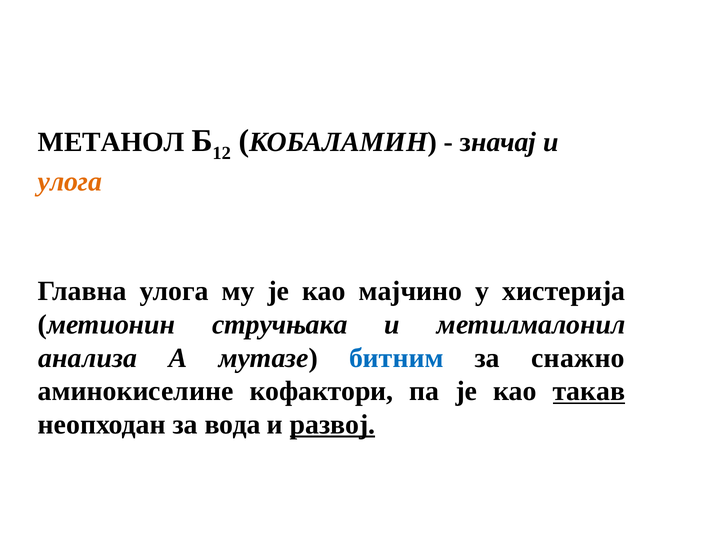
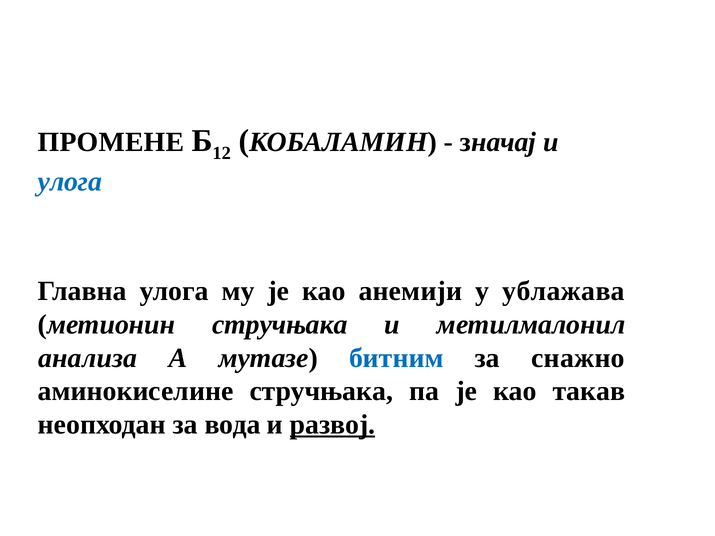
МЕТАНОЛ: МЕТАНОЛ -> ПРОМЕНЕ (111, 142)
улога colour: orange -> blue (70, 182)
мајчино: мајчино -> анемији (410, 291)
хистерија: хистерија -> ублажава (564, 291)
аминокиселине кофактори: кофактори -> стручњака (321, 391)
такав underline: present -> none (589, 391)
